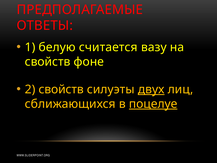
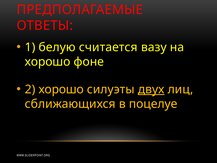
свойств: свойств -> хорошо (48, 62)
2 свойств: свойств -> хорошо (61, 89)
поцелуе underline: present -> none (153, 104)
